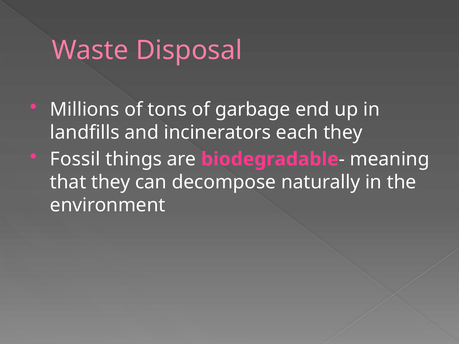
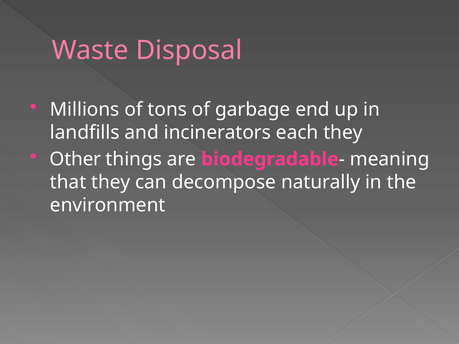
Fossil: Fossil -> Other (75, 159)
